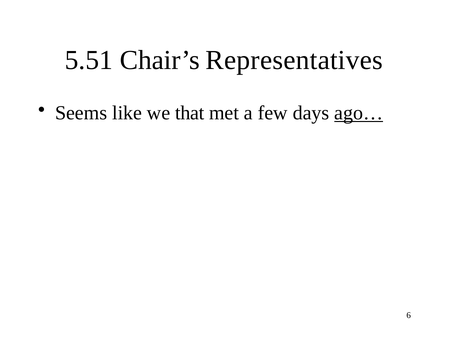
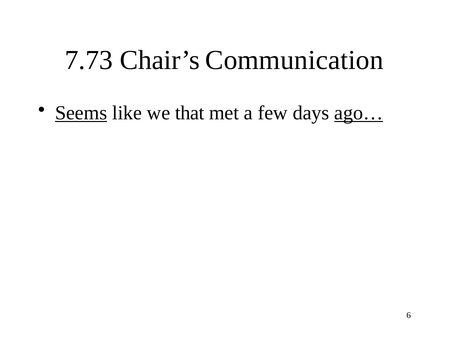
5.51: 5.51 -> 7.73 (89, 60)
Representatives: Representatives -> Communication (294, 60)
Seems underline: none -> present (81, 113)
